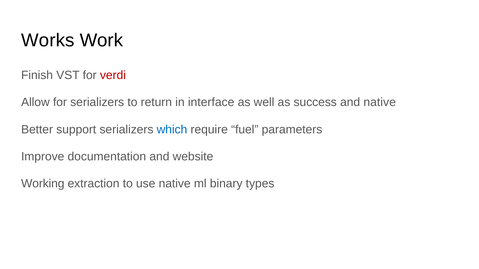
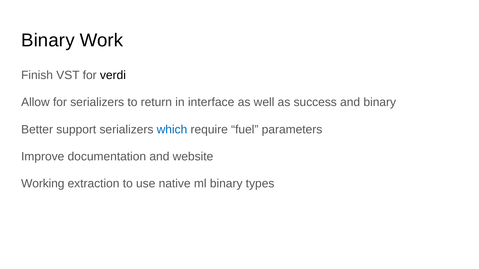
Works: Works -> Binary (48, 41)
verdi colour: red -> black (113, 75)
and native: native -> binary (380, 102)
